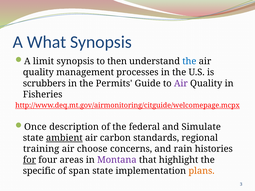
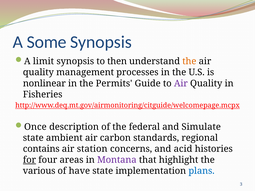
What: What -> Some (47, 42)
the colour: blue -> orange (189, 61)
scrubbers: scrubbers -> nonlinear (44, 83)
ambient underline: present -> none (64, 138)
training: training -> contains (41, 149)
choose: choose -> station (92, 149)
rain: rain -> acid (183, 149)
specific: specific -> various (39, 171)
span: span -> have (79, 171)
plans colour: orange -> blue (202, 171)
